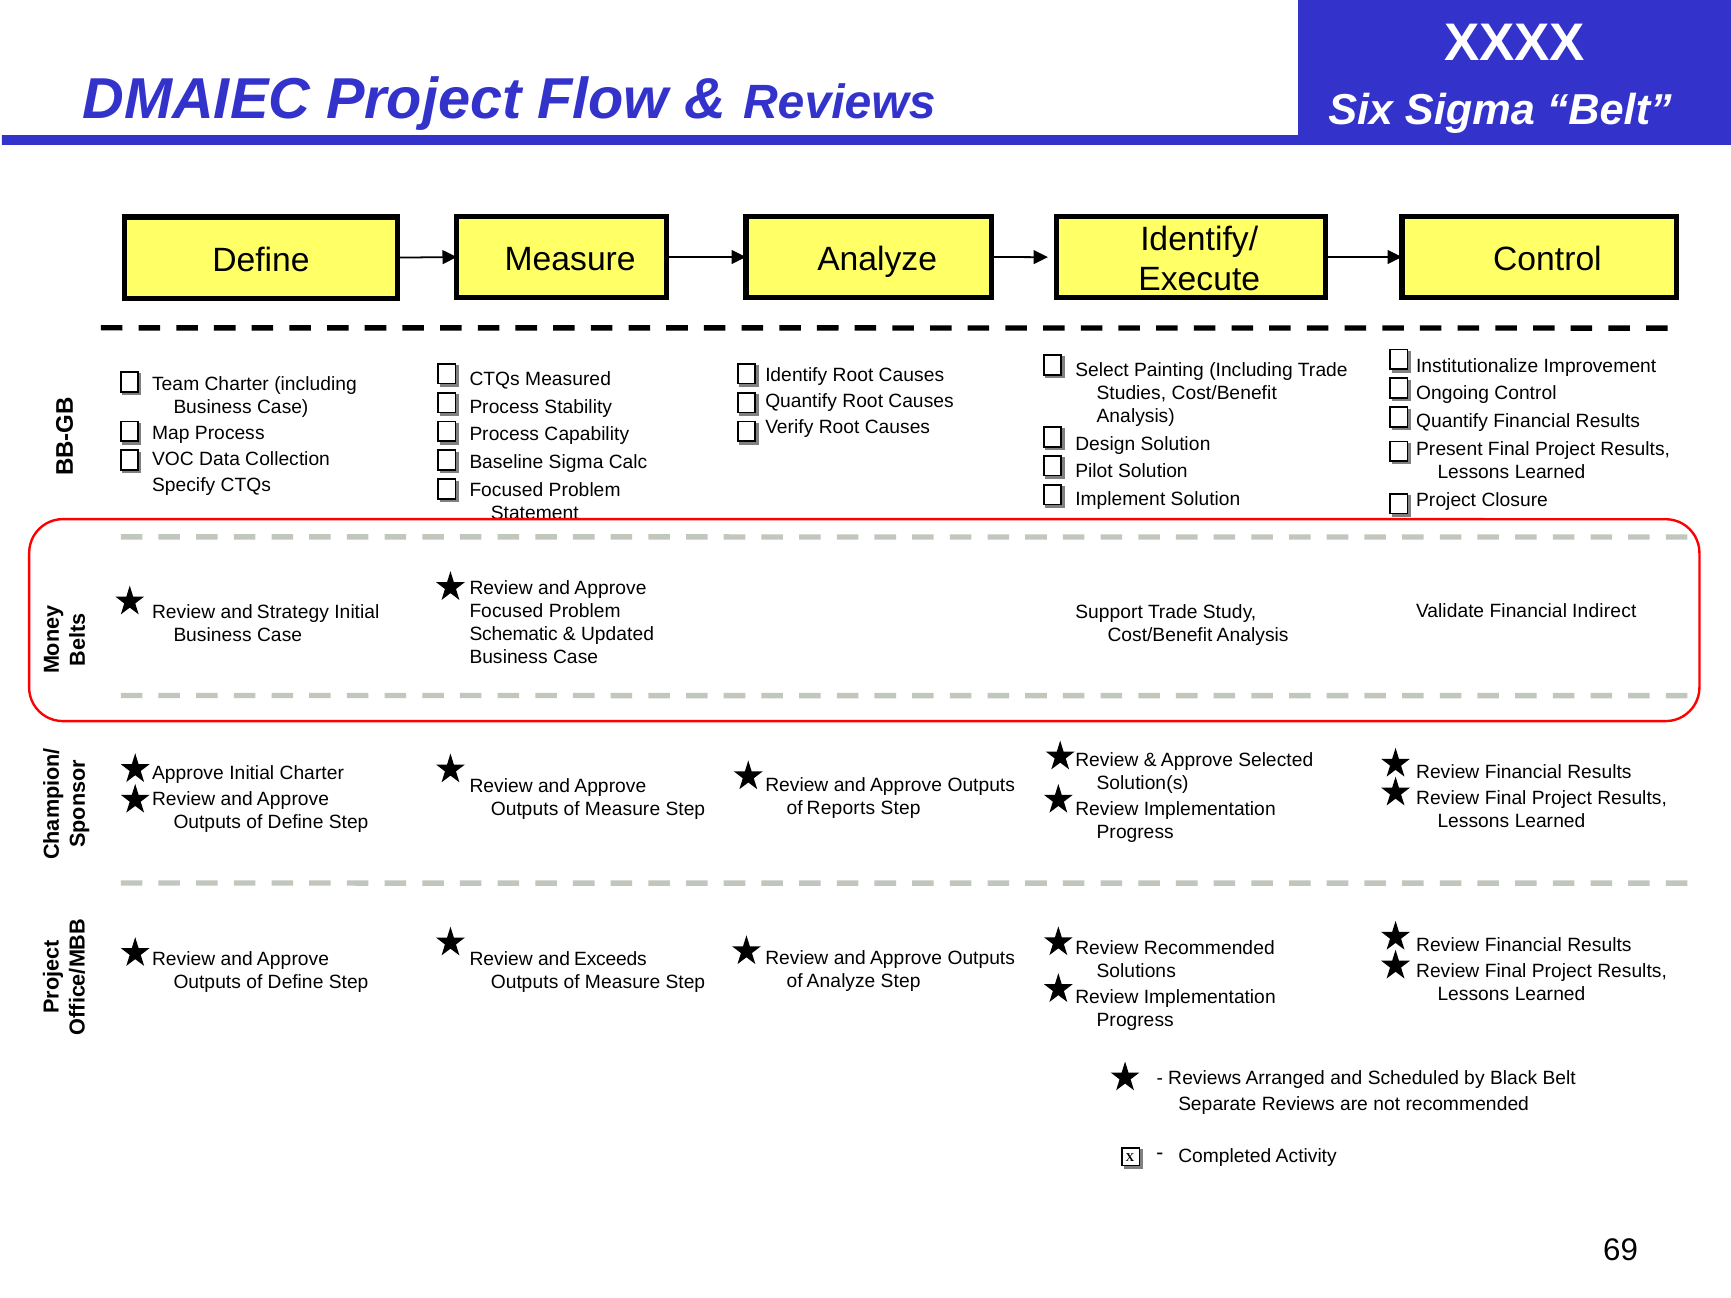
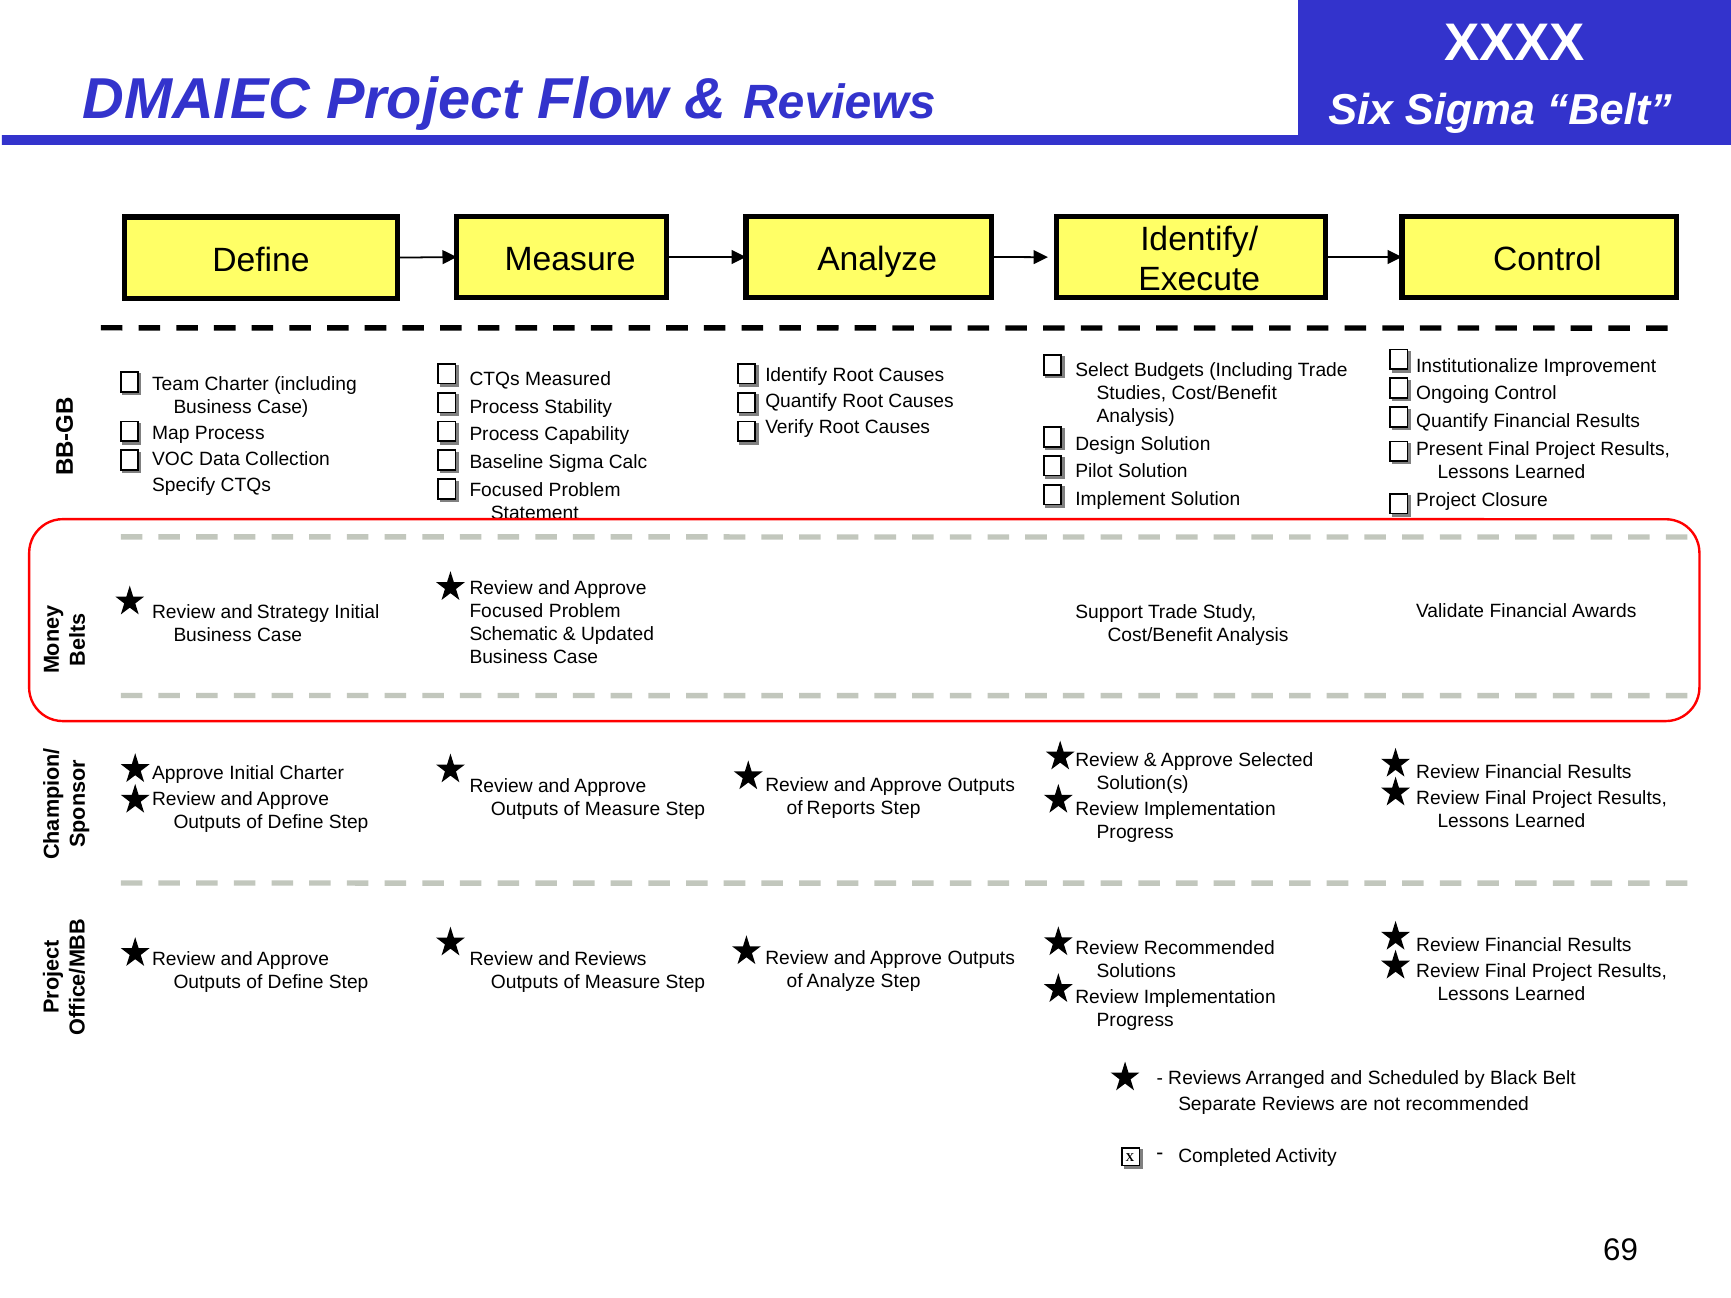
Painting: Painting -> Budgets (1169, 370)
Indirect: Indirect -> Awards (1604, 612)
and Exceeds: Exceeds -> Reviews (610, 960)
